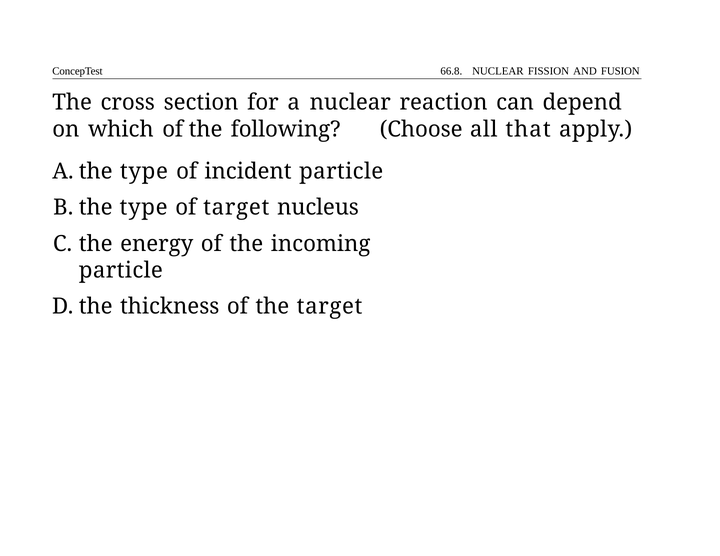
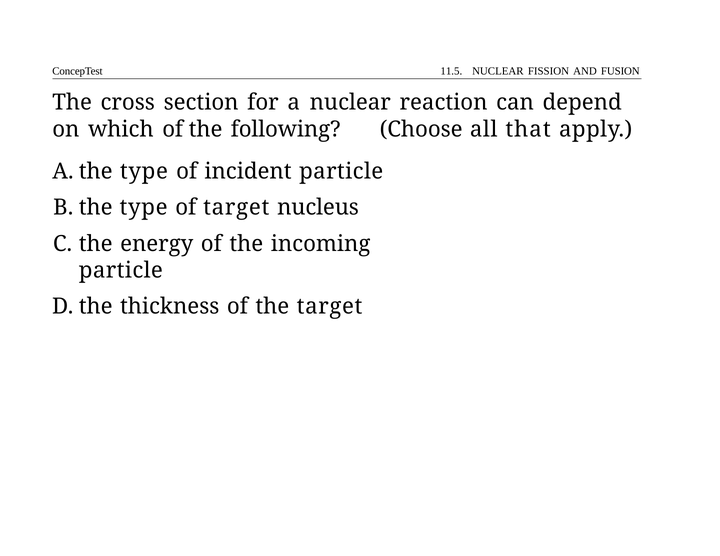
66.8: 66.8 -> 11.5 (451, 71)
